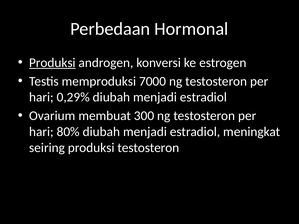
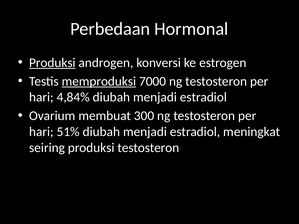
memproduksi underline: none -> present (99, 81)
0,29%: 0,29% -> 4,84% (73, 97)
80%: 80% -> 51% (68, 132)
